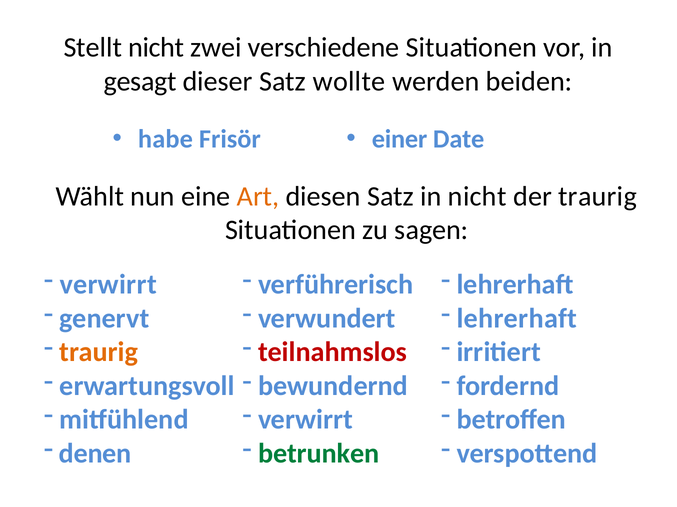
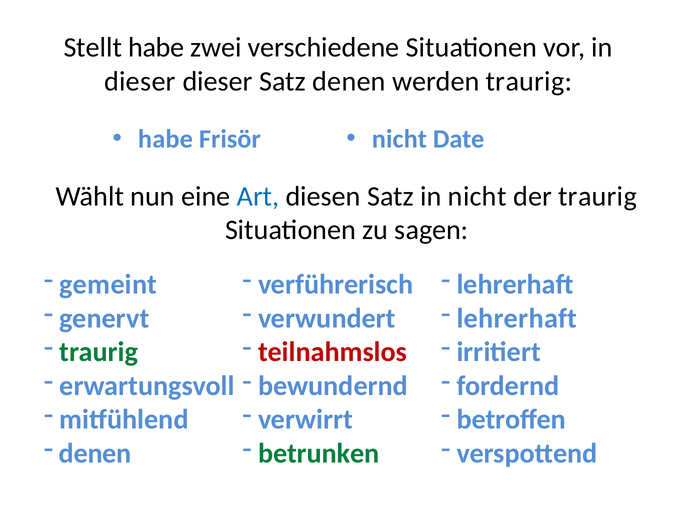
Stellt nicht: nicht -> habe (156, 48)
gesagt: gesagt -> dieser (140, 82)
Satz wollte: wollte -> denen (349, 82)
werden beiden: beiden -> traurig (529, 82)
einer: einer -> nicht (399, 139)
Art colour: orange -> blue (258, 197)
verwirrt: verwirrt -> gemeint (108, 285)
traurig colour: orange -> green (99, 353)
